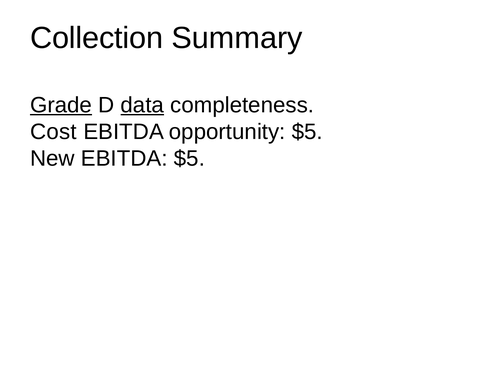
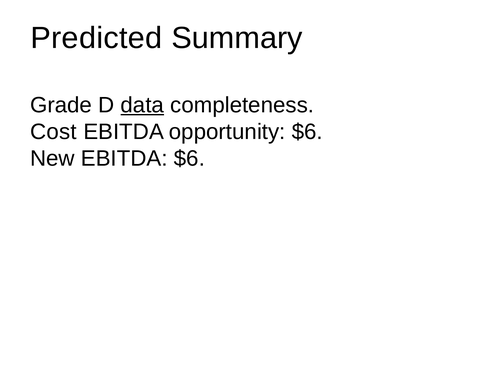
Collection: Collection -> Predicted (96, 38)
Grade underline: present -> none (61, 105)
opportunity $5: $5 -> $6 (307, 132)
EBITDA $5: $5 -> $6 (189, 159)
